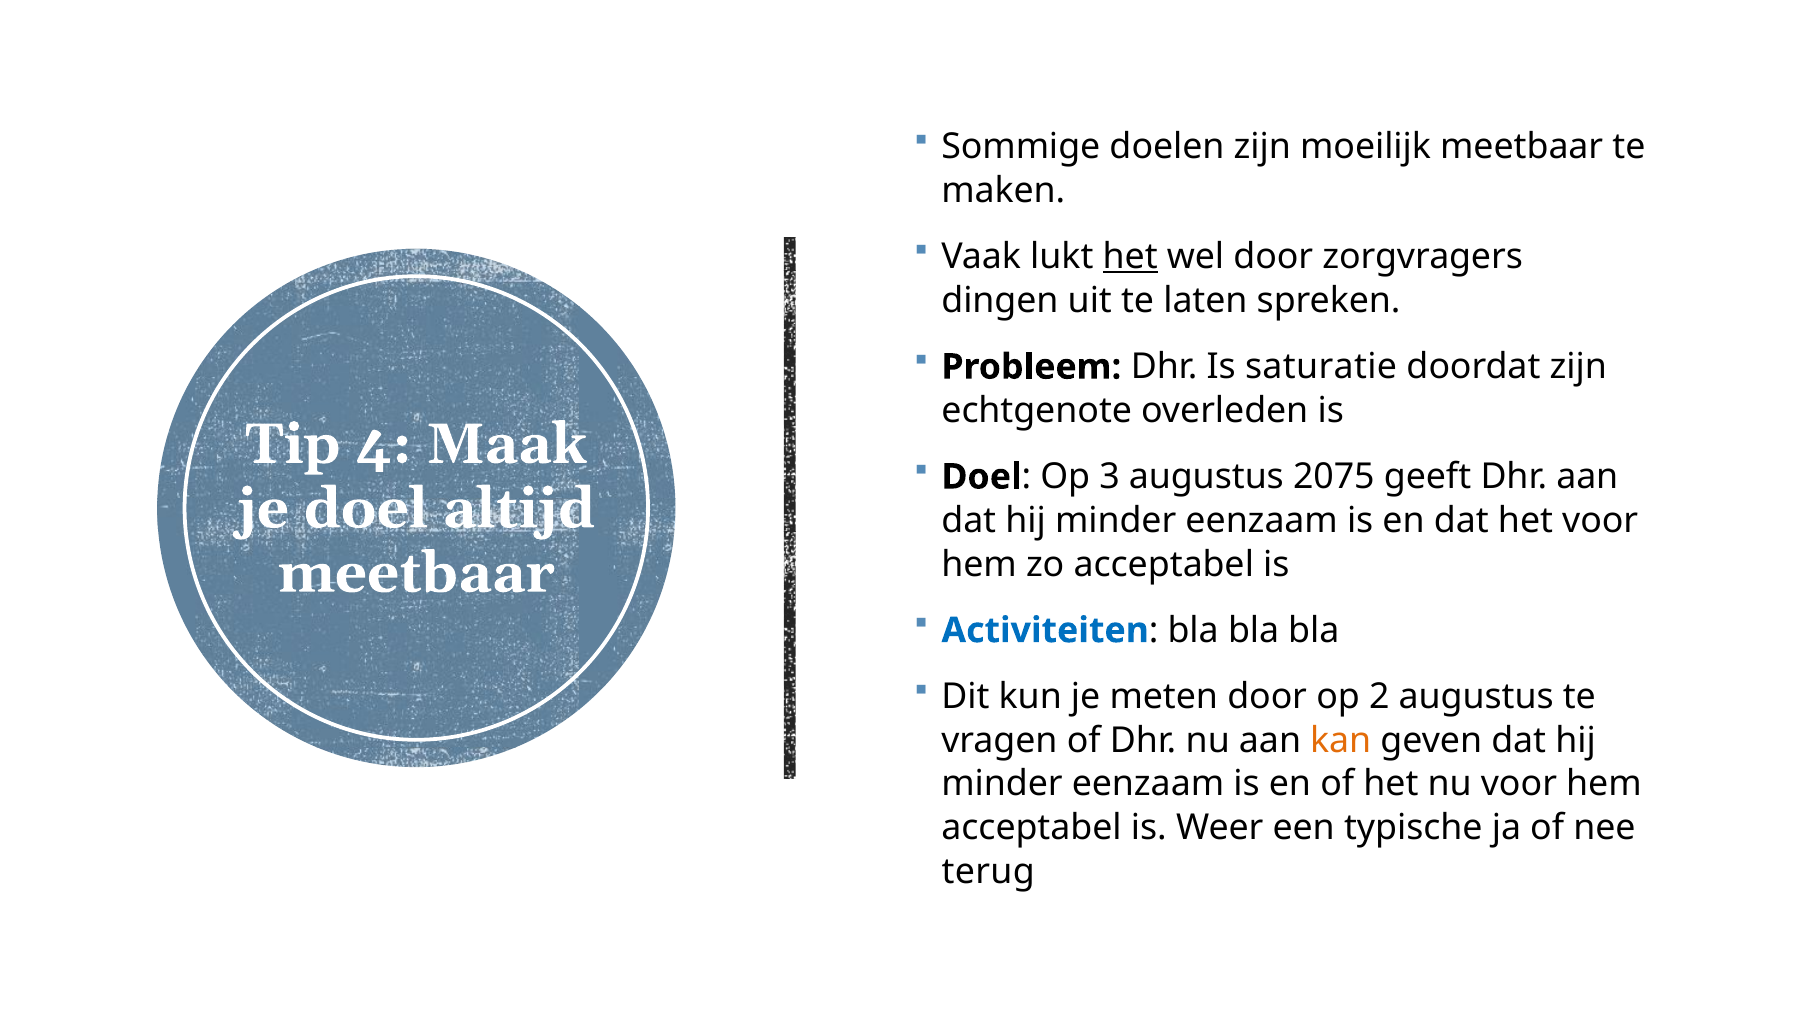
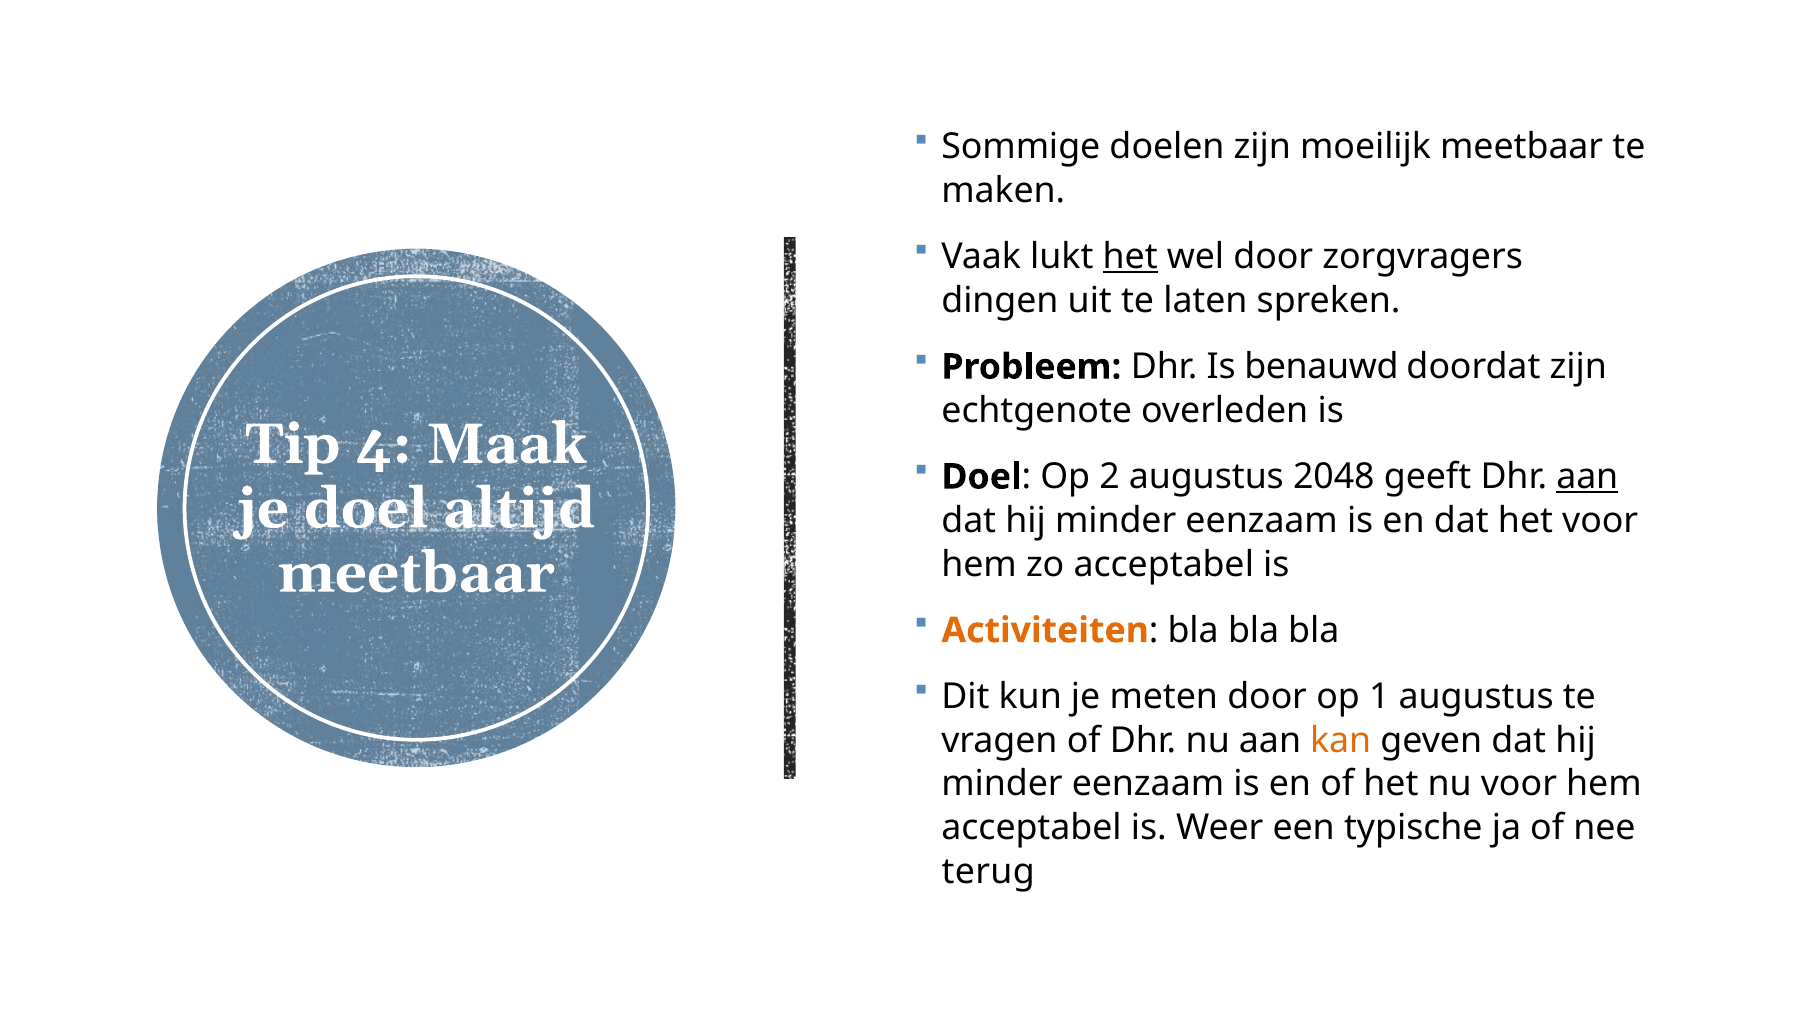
saturatie: saturatie -> benauwd (1321, 367)
3: 3 -> 2 (1110, 477)
2075: 2075 -> 2048 (1334, 477)
aan underline: none -> present (1587, 477)
Activiteiten colour: blue -> orange (1045, 630)
2: 2 -> 1 (1379, 697)
